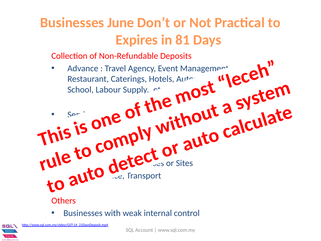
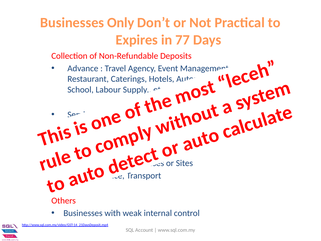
June: June -> Only (121, 23)
81: 81 -> 77 (183, 40)
